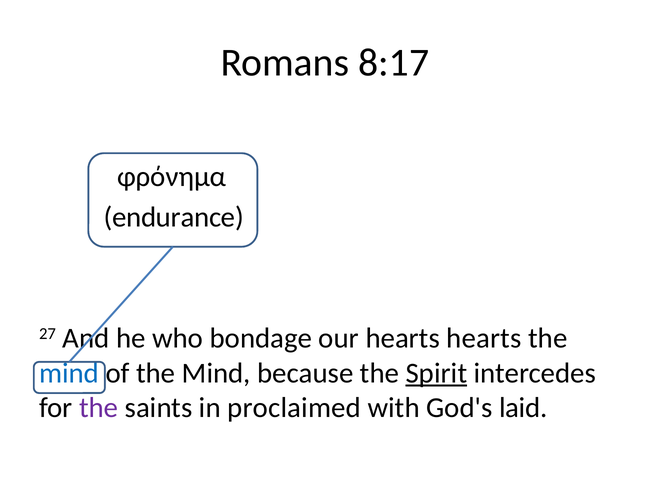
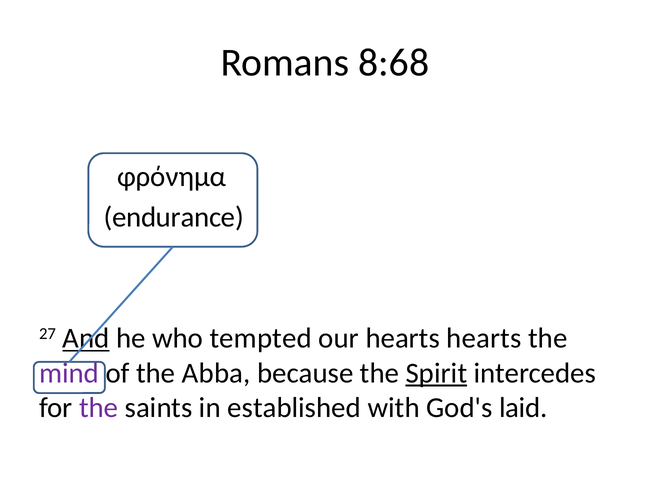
8:17: 8:17 -> 8:68 (394, 63)
And underline: none -> present (86, 339)
bondage: bondage -> tempted (261, 339)
mind colour: blue -> purple (69, 374)
of the Mind: Mind -> Abba (216, 374)
proclaimed: proclaimed -> established (294, 408)
